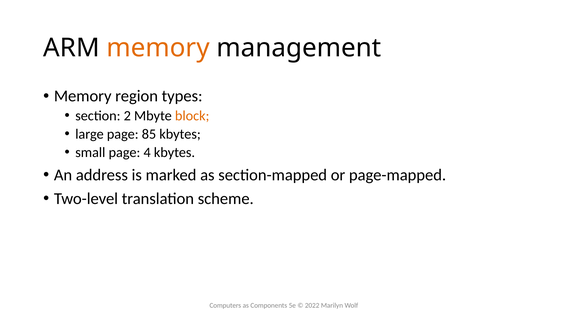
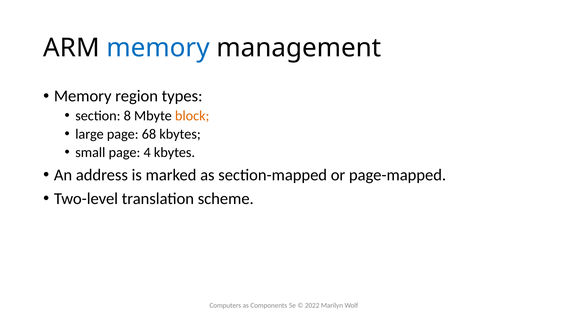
memory colour: orange -> blue (158, 48)
2: 2 -> 8 (127, 116)
85: 85 -> 68 (149, 134)
